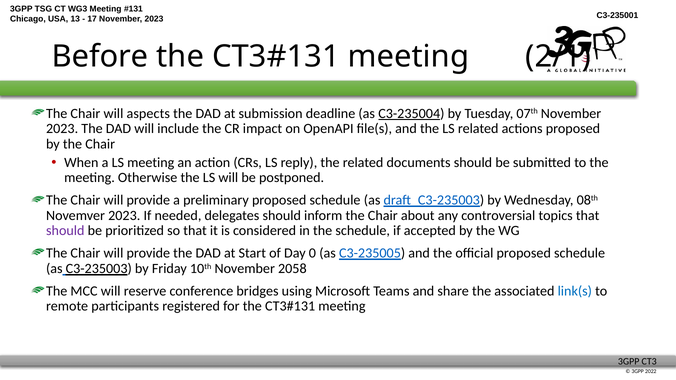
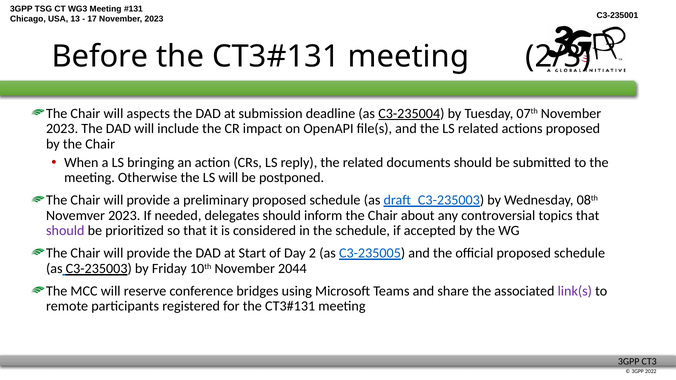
2/1: 2/1 -> 2/3 (558, 57)
LS meeting: meeting -> bringing (151, 163)
0: 0 -> 2 (312, 253)
2058: 2058 -> 2044 (292, 269)
link(s colour: blue -> purple (575, 291)
